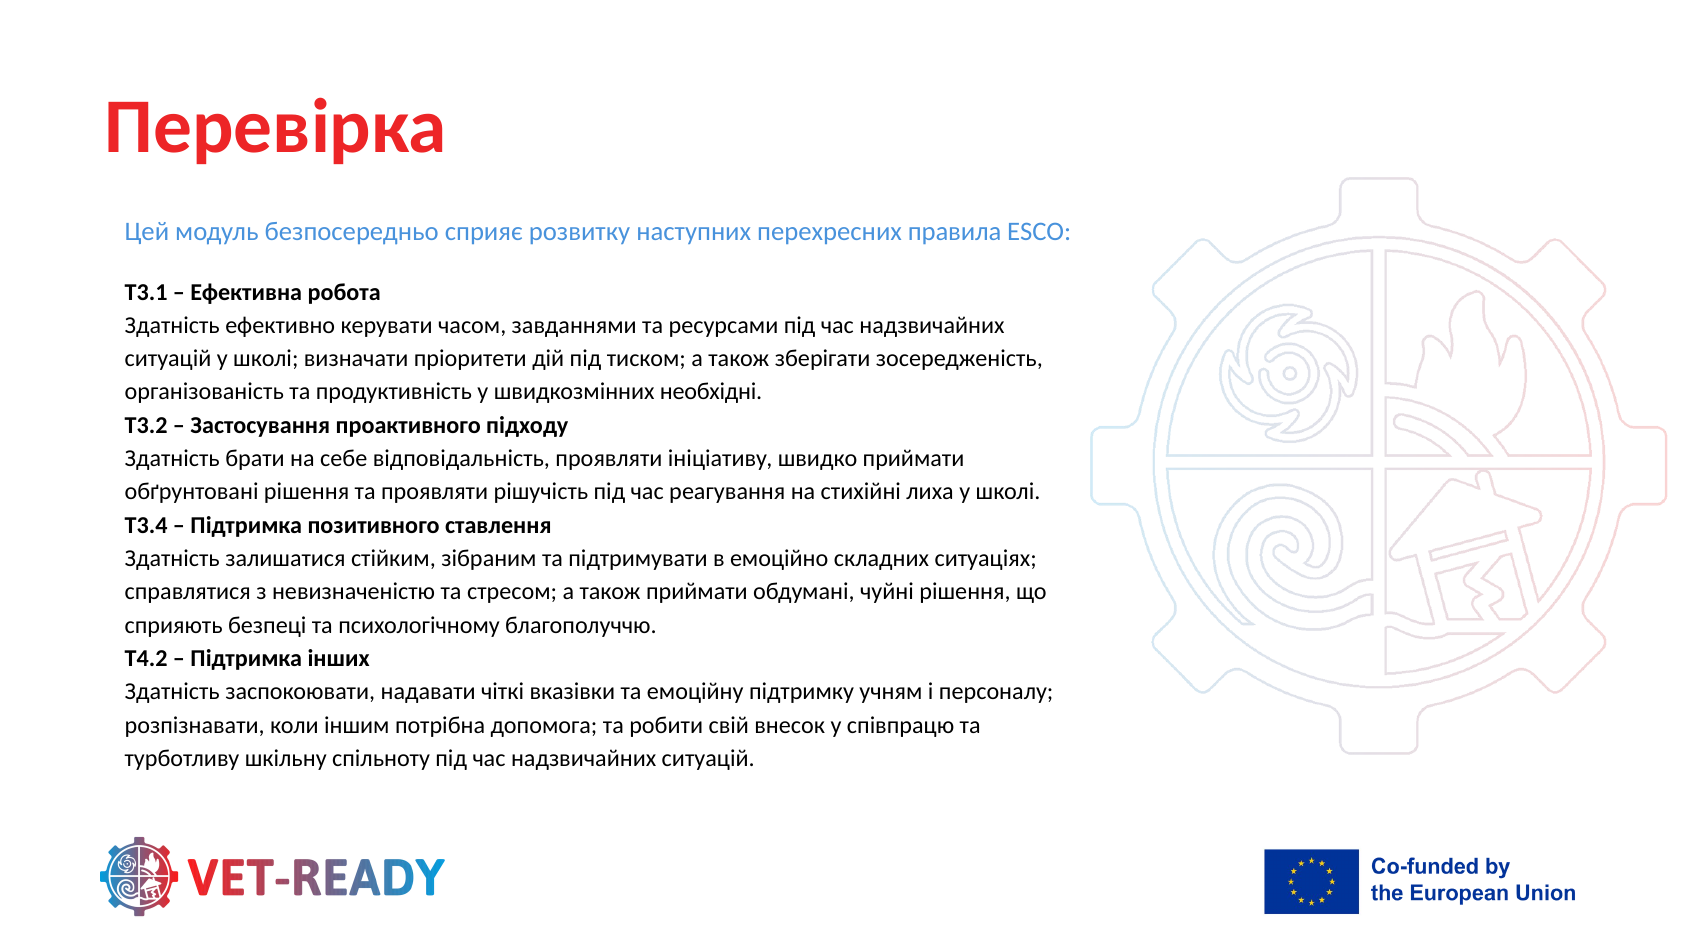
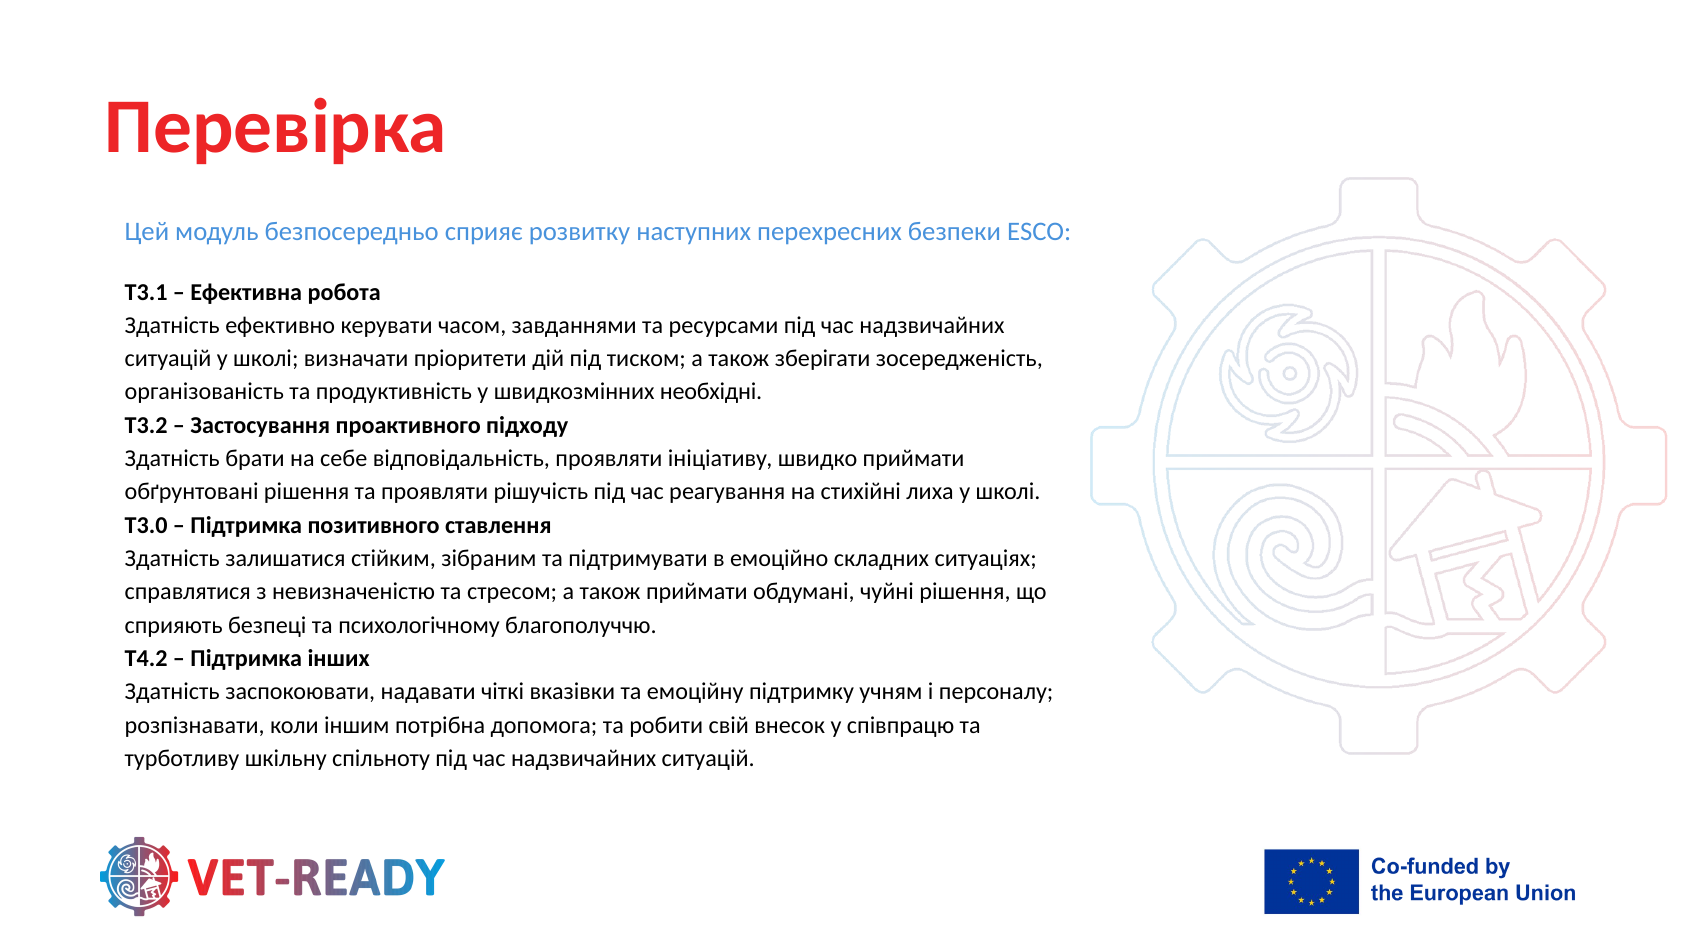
правила: правила -> безпеки (955, 232)
T3.4: T3.4 -> T3.0 (146, 525)
